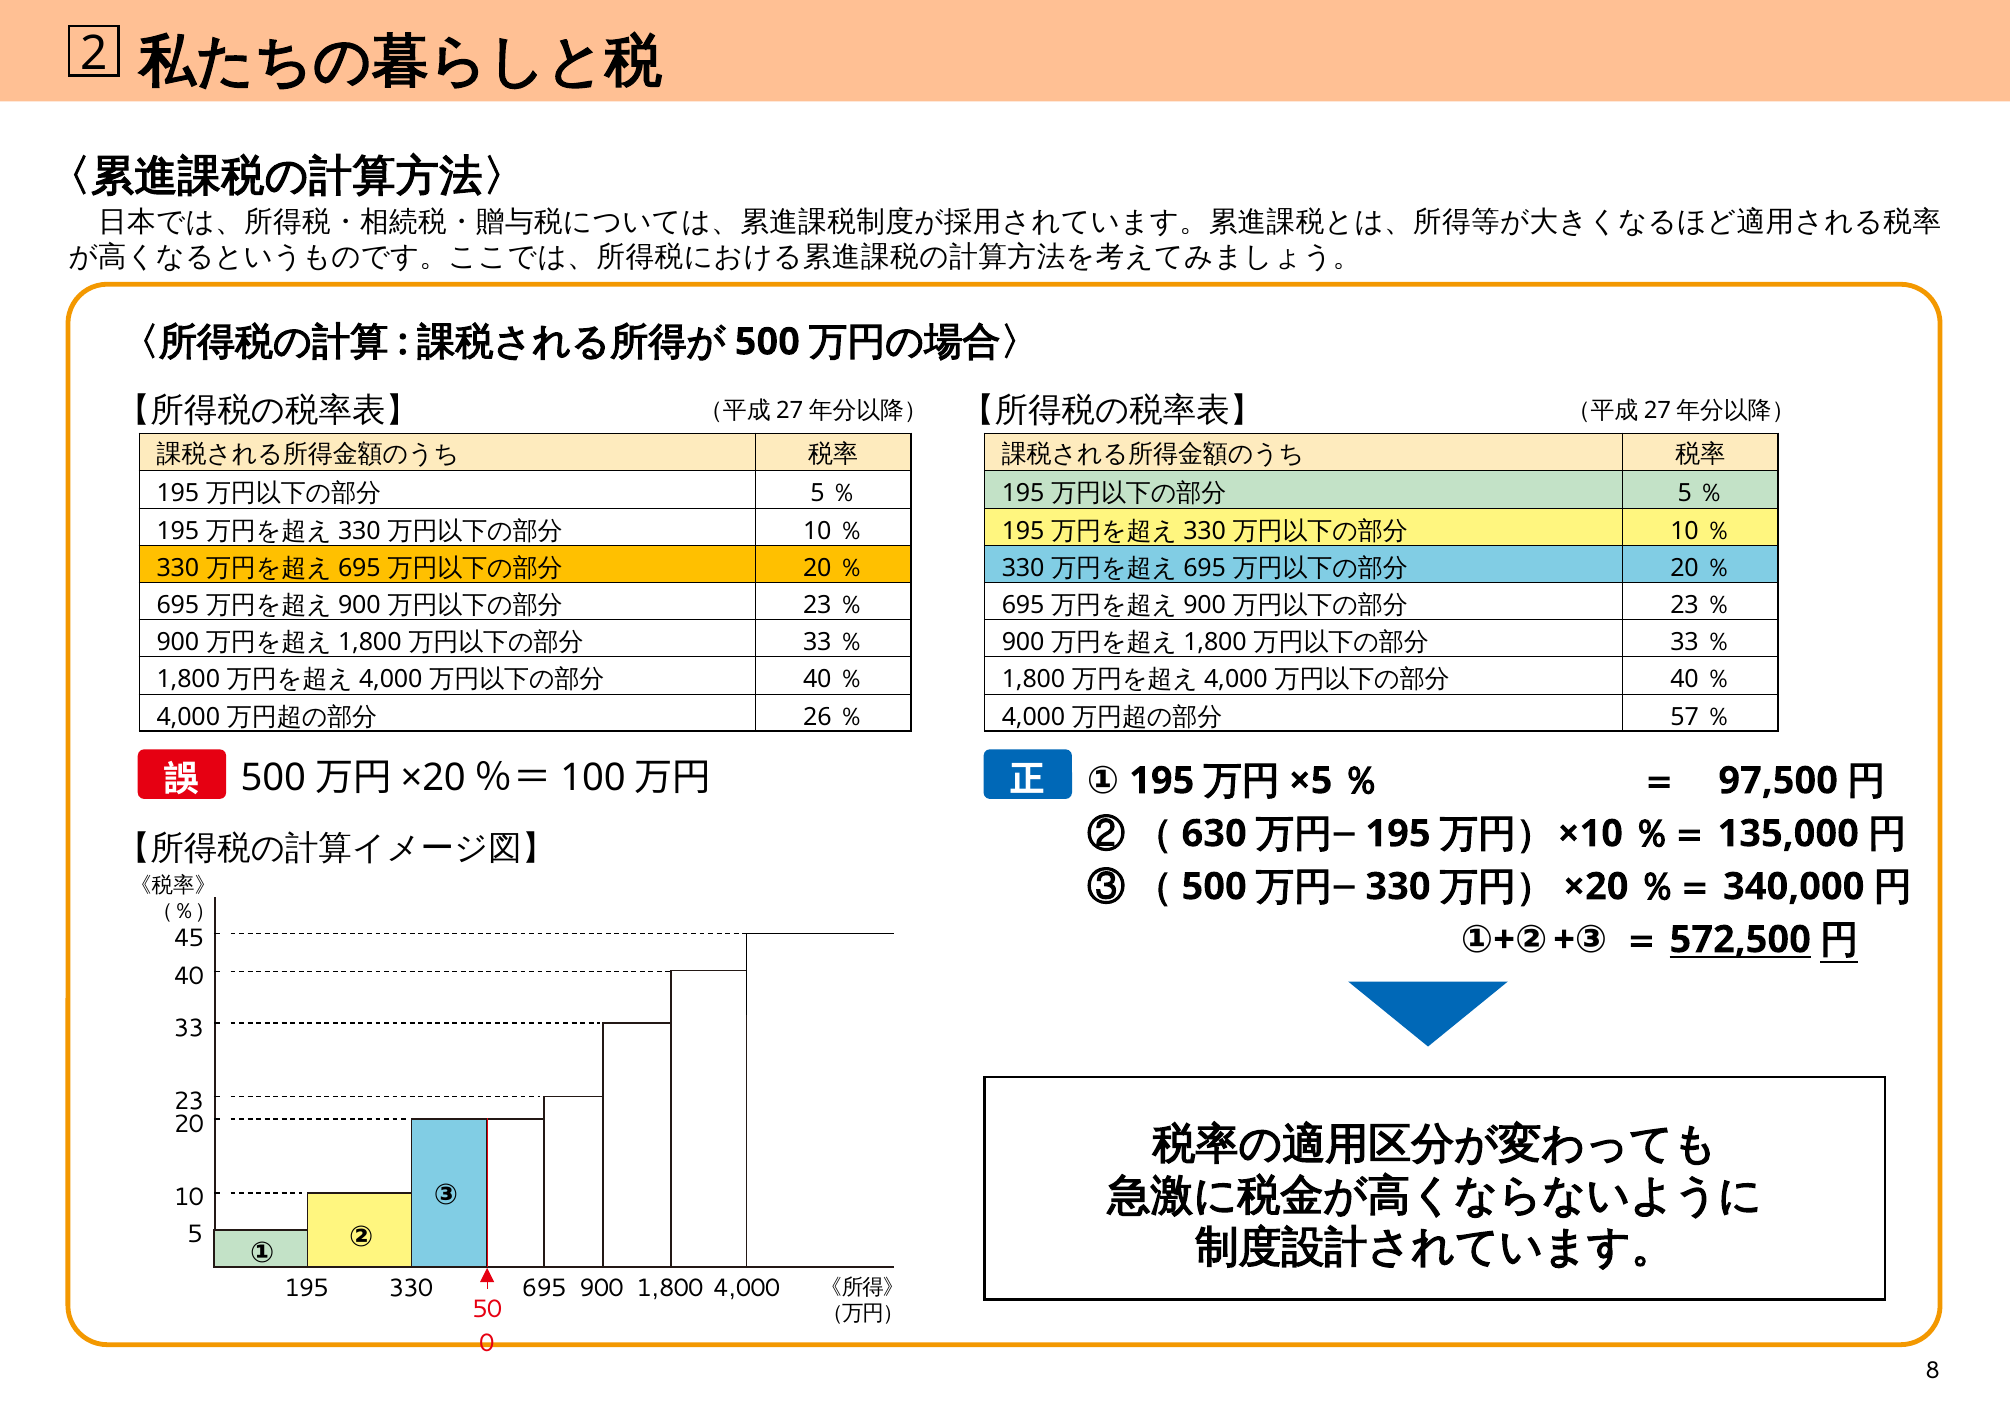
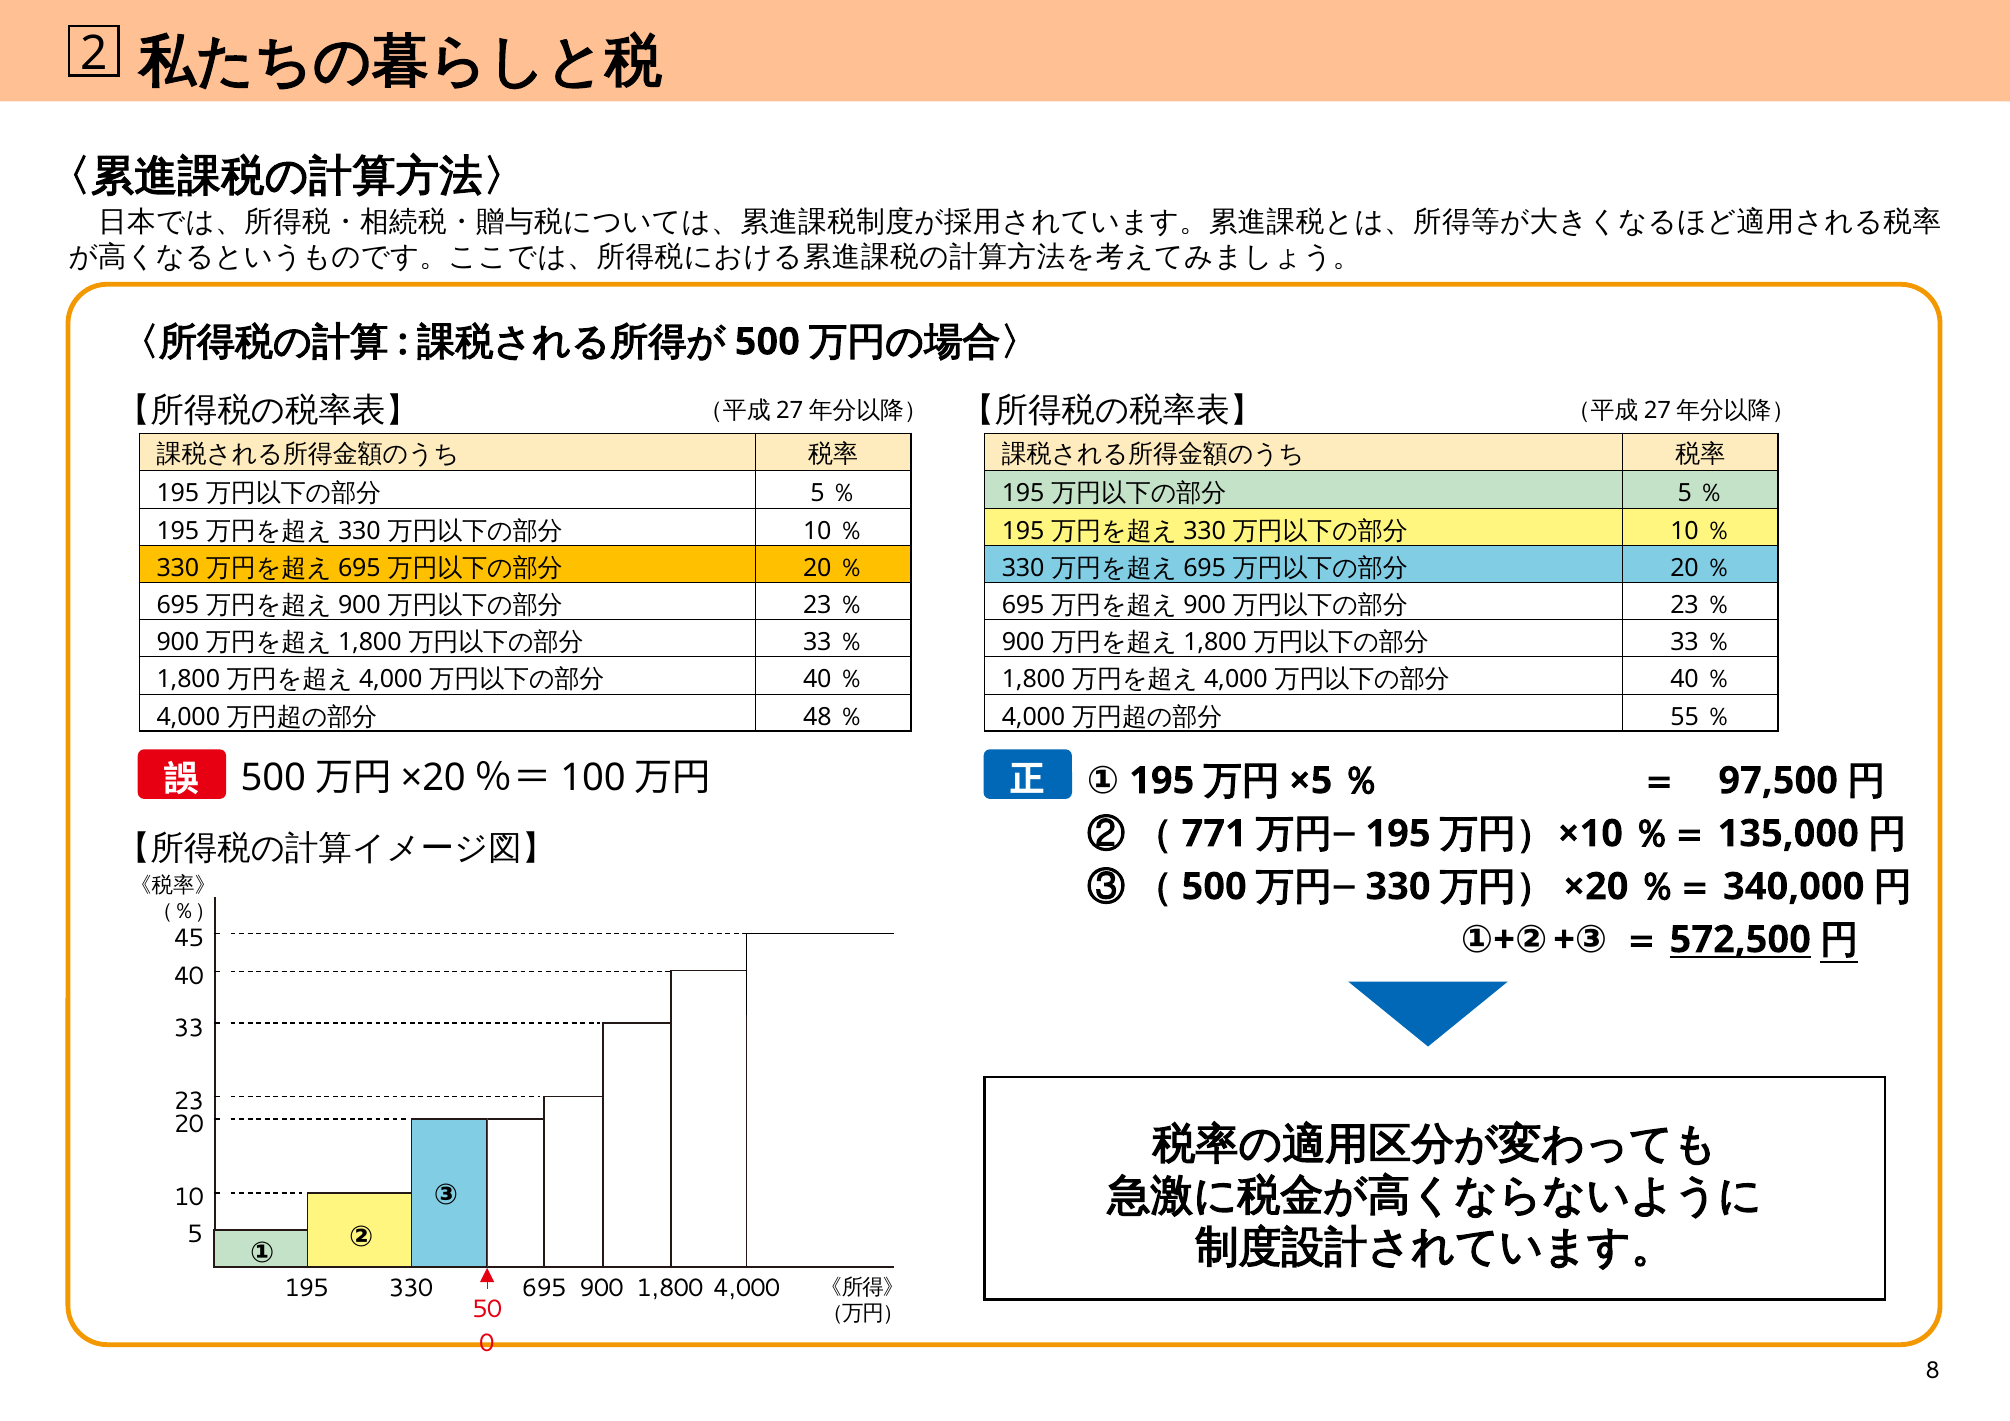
26: 26 -> 48 (817, 717)
57: 57 -> 55 (1685, 717)
630: 630 -> 771 (1214, 834)
